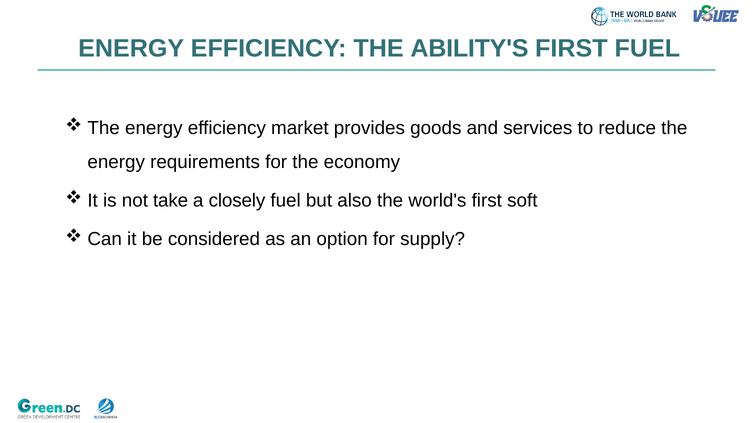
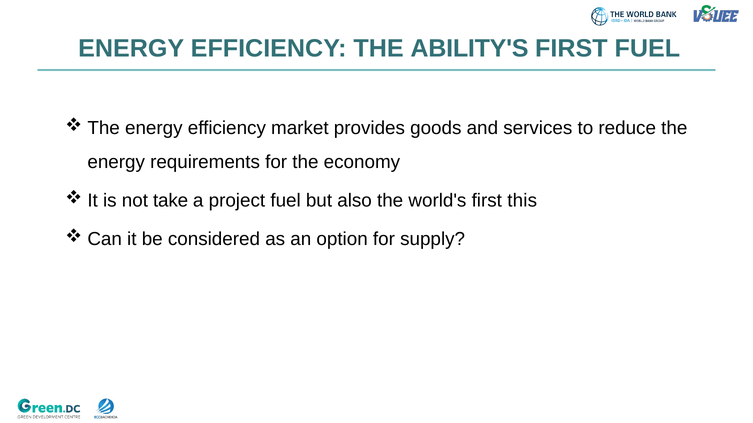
closely: closely -> project (237, 201)
soft: soft -> this (522, 201)
